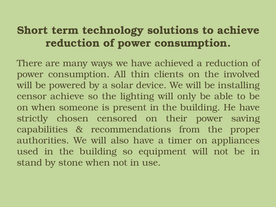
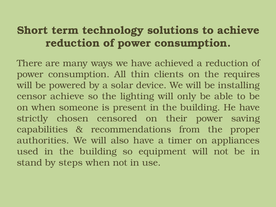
involved: involved -> requires (242, 74)
stone: stone -> steps (71, 163)
